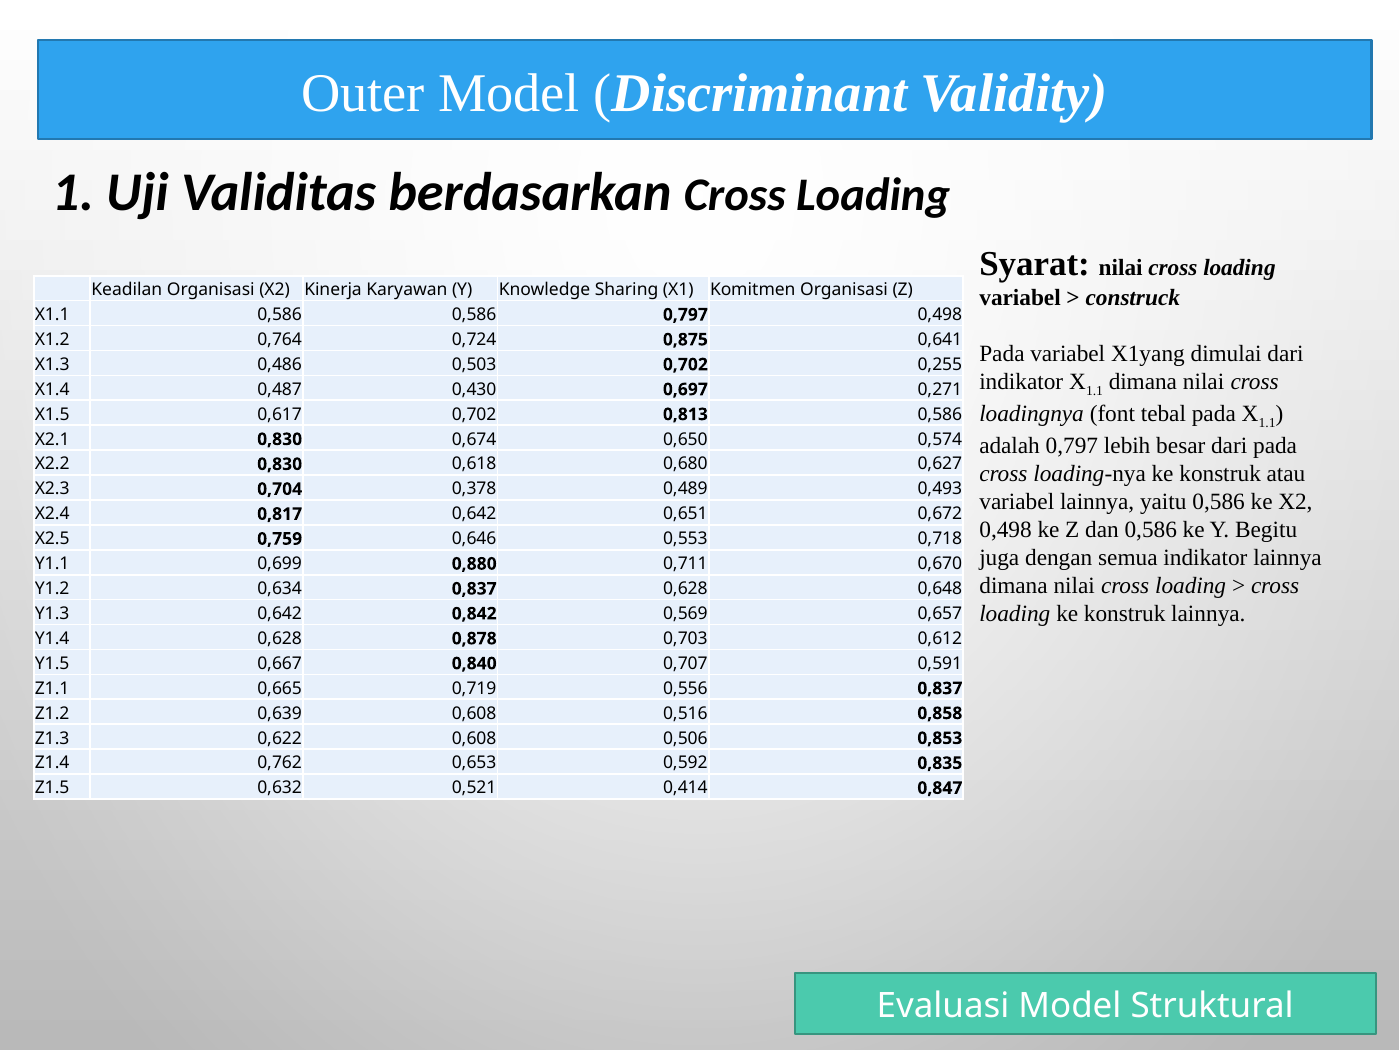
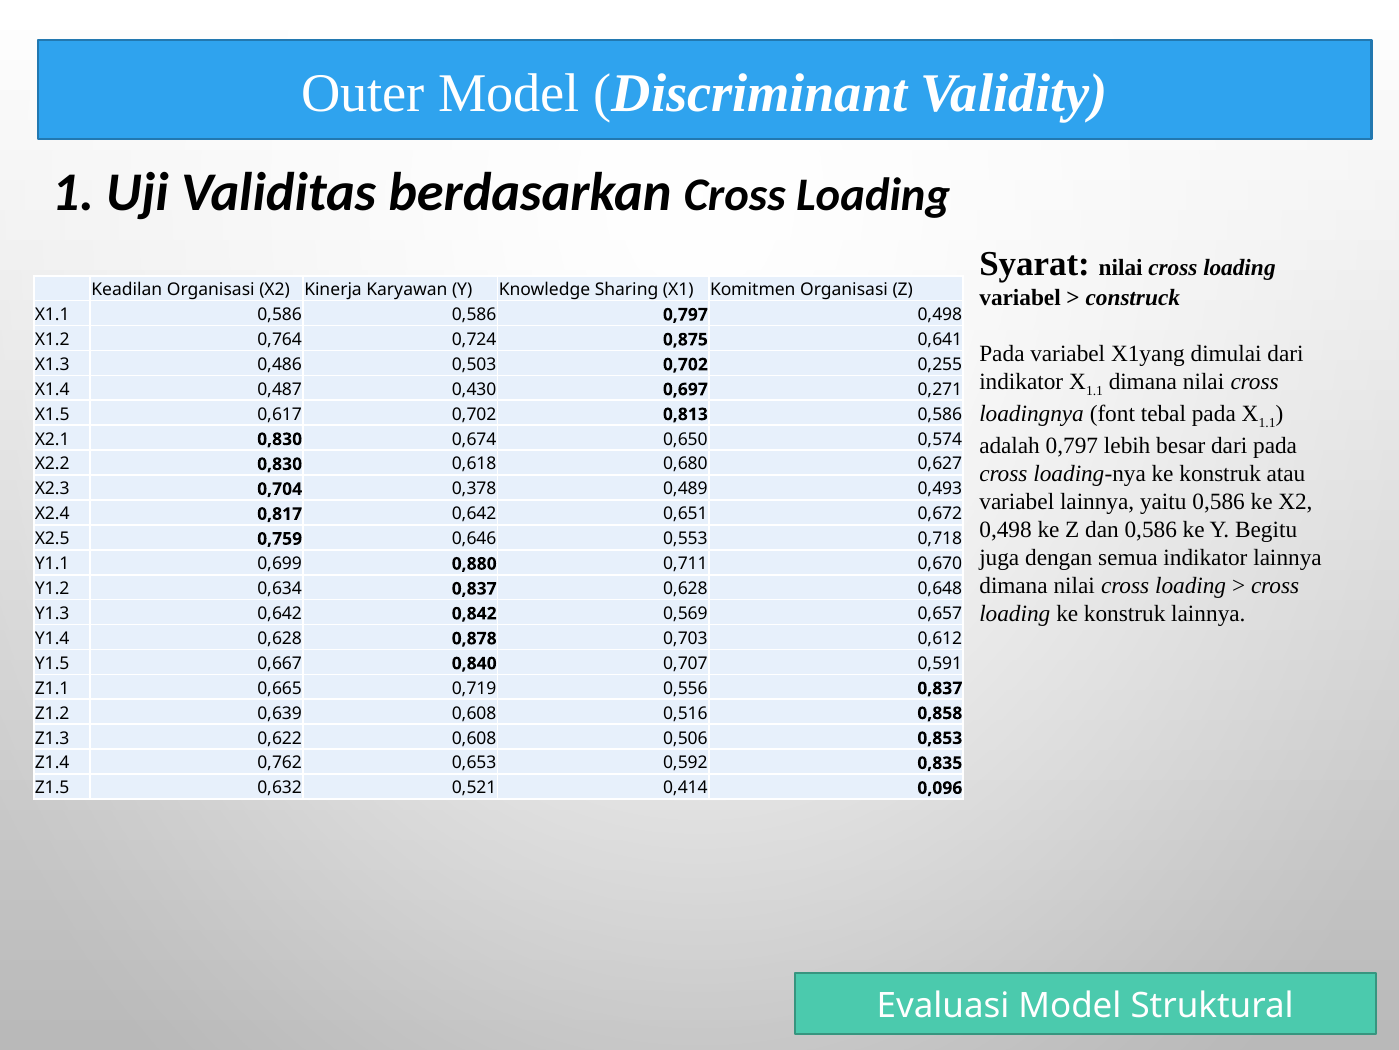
0,847: 0,847 -> 0,096 (940, 788)
